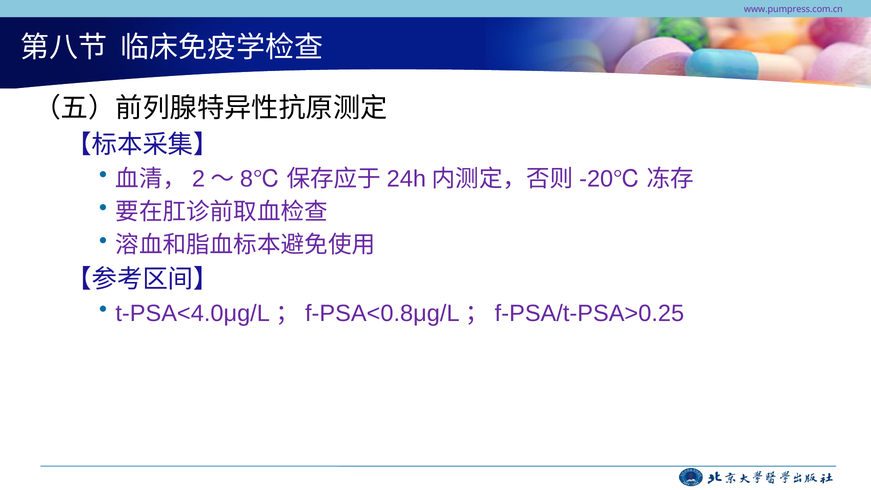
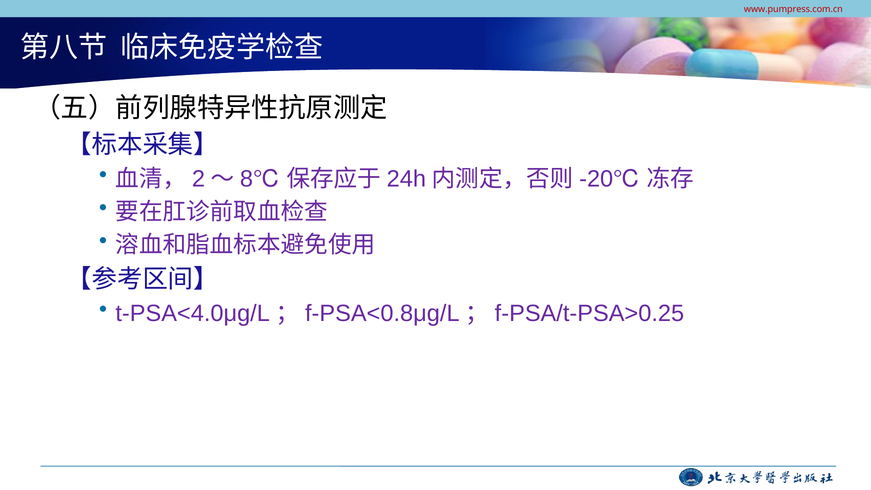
www.pumpress.com.cn colour: purple -> red (793, 9)
